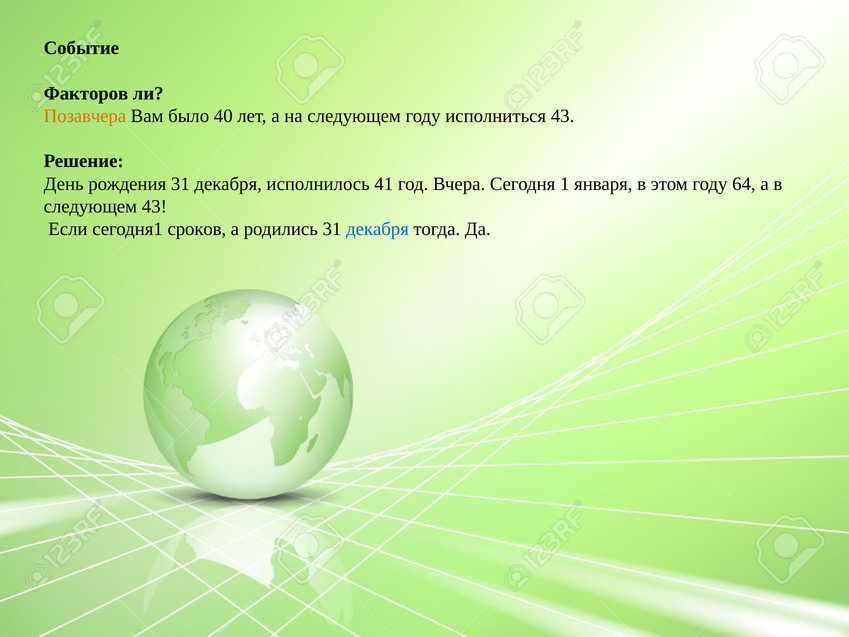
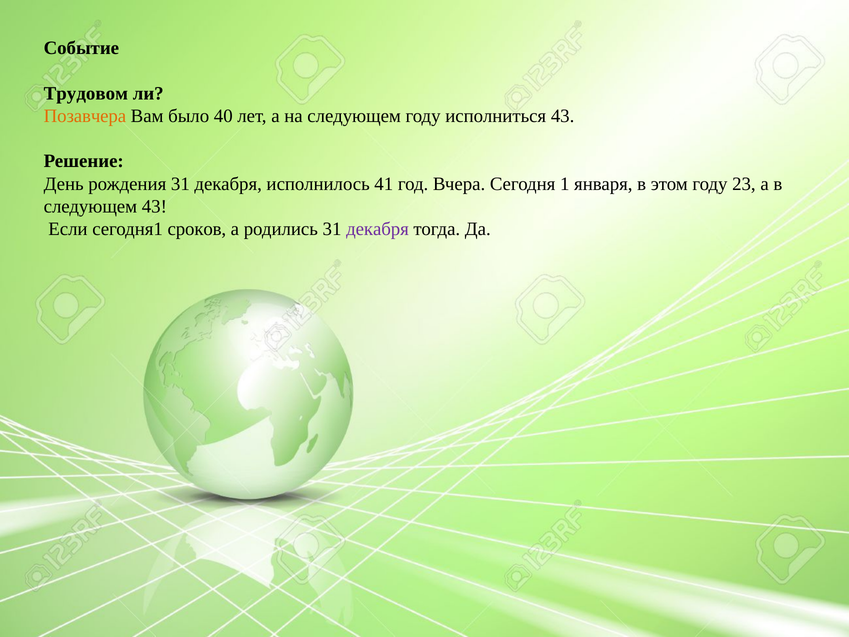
Факторов: Факторов -> Трудовом (86, 93)
64: 64 -> 23 (744, 184)
декабря colour: blue -> purple (377, 229)
